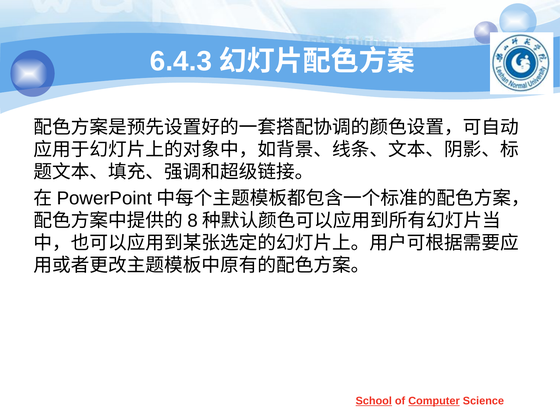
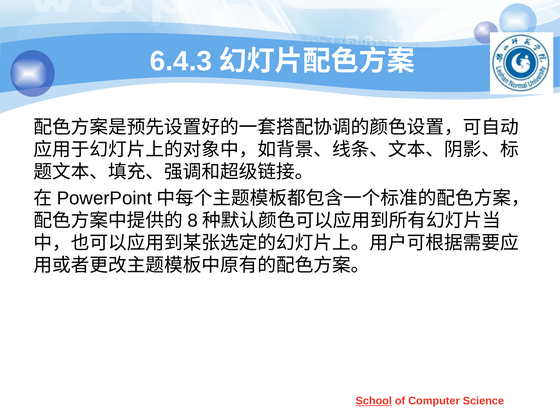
Computer underline: present -> none (434, 401)
